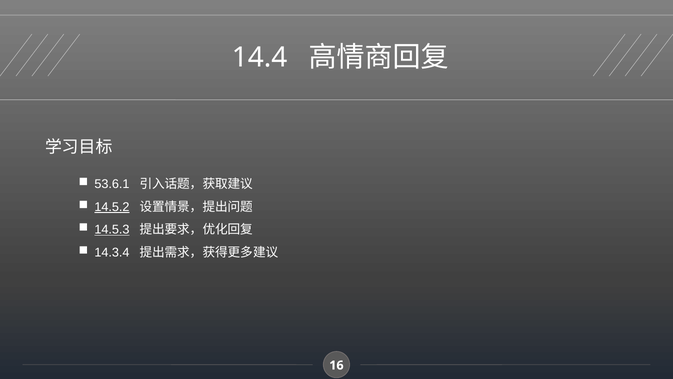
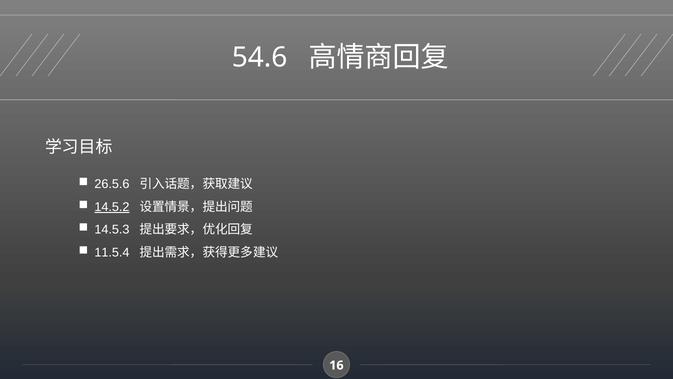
14.4: 14.4 -> 54.6 (260, 57)
53.6.1: 53.6.1 -> 26.5.6 (112, 184)
14.5.3 underline: present -> none (112, 229)
14.3.4: 14.3.4 -> 11.5.4 (112, 252)
